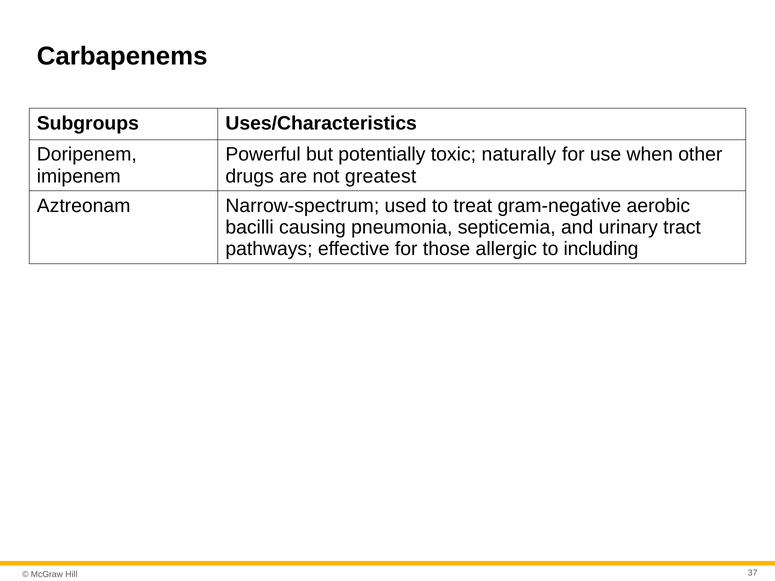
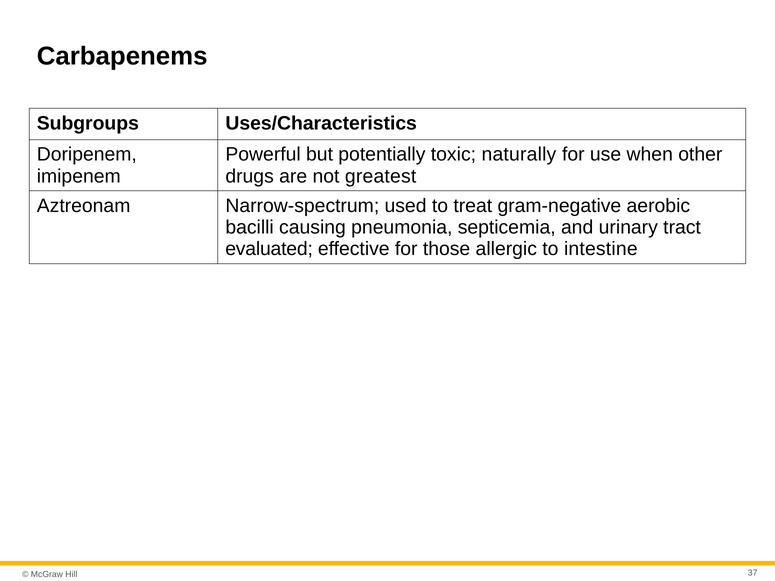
pathways: pathways -> evaluated (269, 249)
including: including -> intestine (601, 249)
